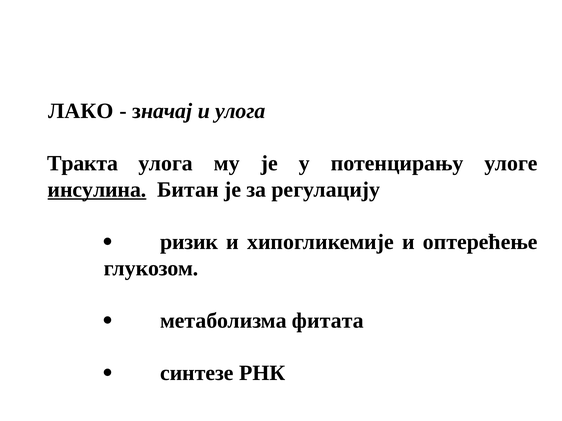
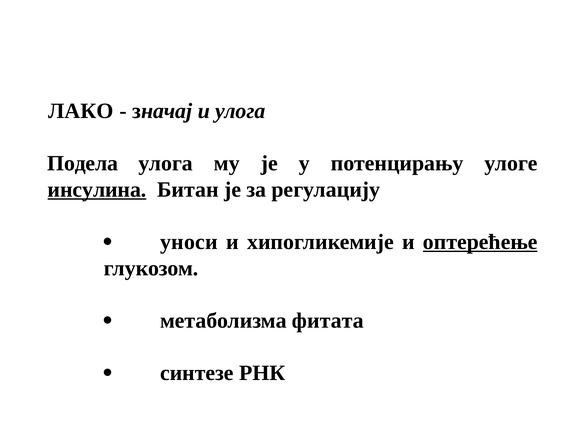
Тракта: Тракта -> Подела (83, 164)
ризик: ризик -> уноси (189, 242)
оптерећење underline: none -> present (480, 242)
